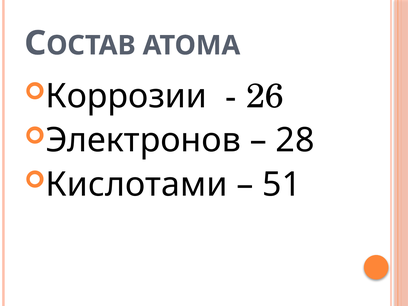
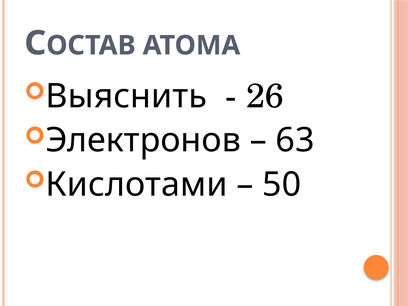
Коррозии: Коррозии -> Выяснить (126, 96)
28: 28 -> 63 (295, 140)
51: 51 -> 50 (282, 185)
